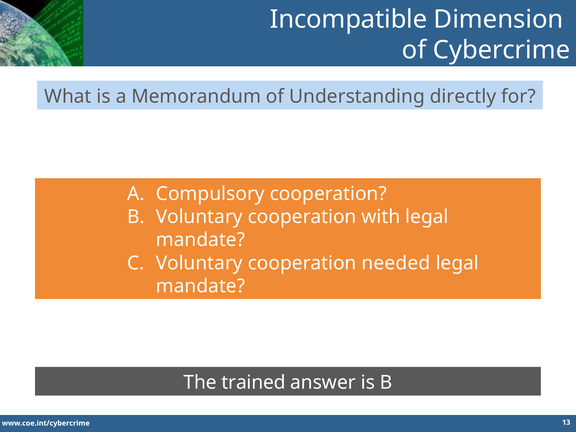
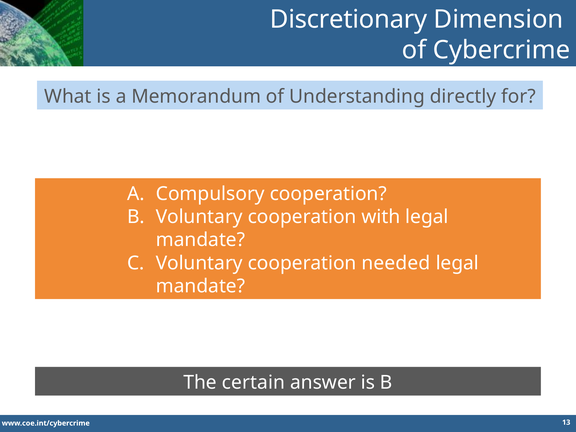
Incompatible: Incompatible -> Discretionary (349, 19)
trained: trained -> certain (253, 383)
